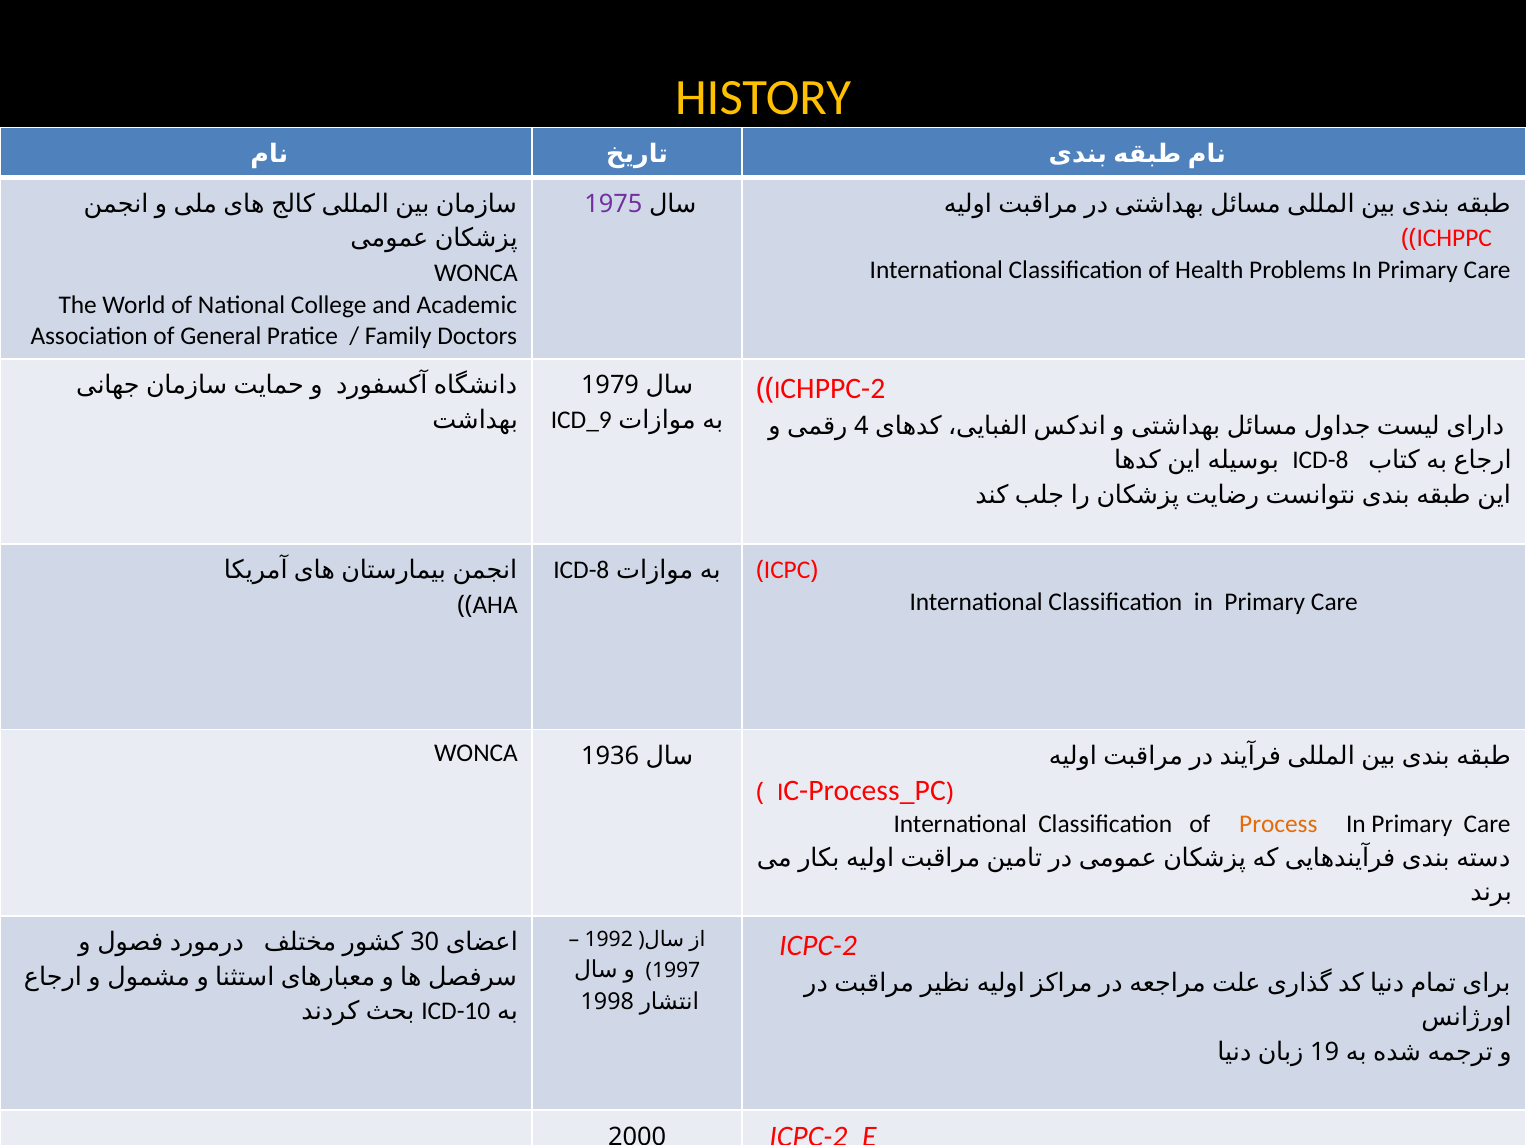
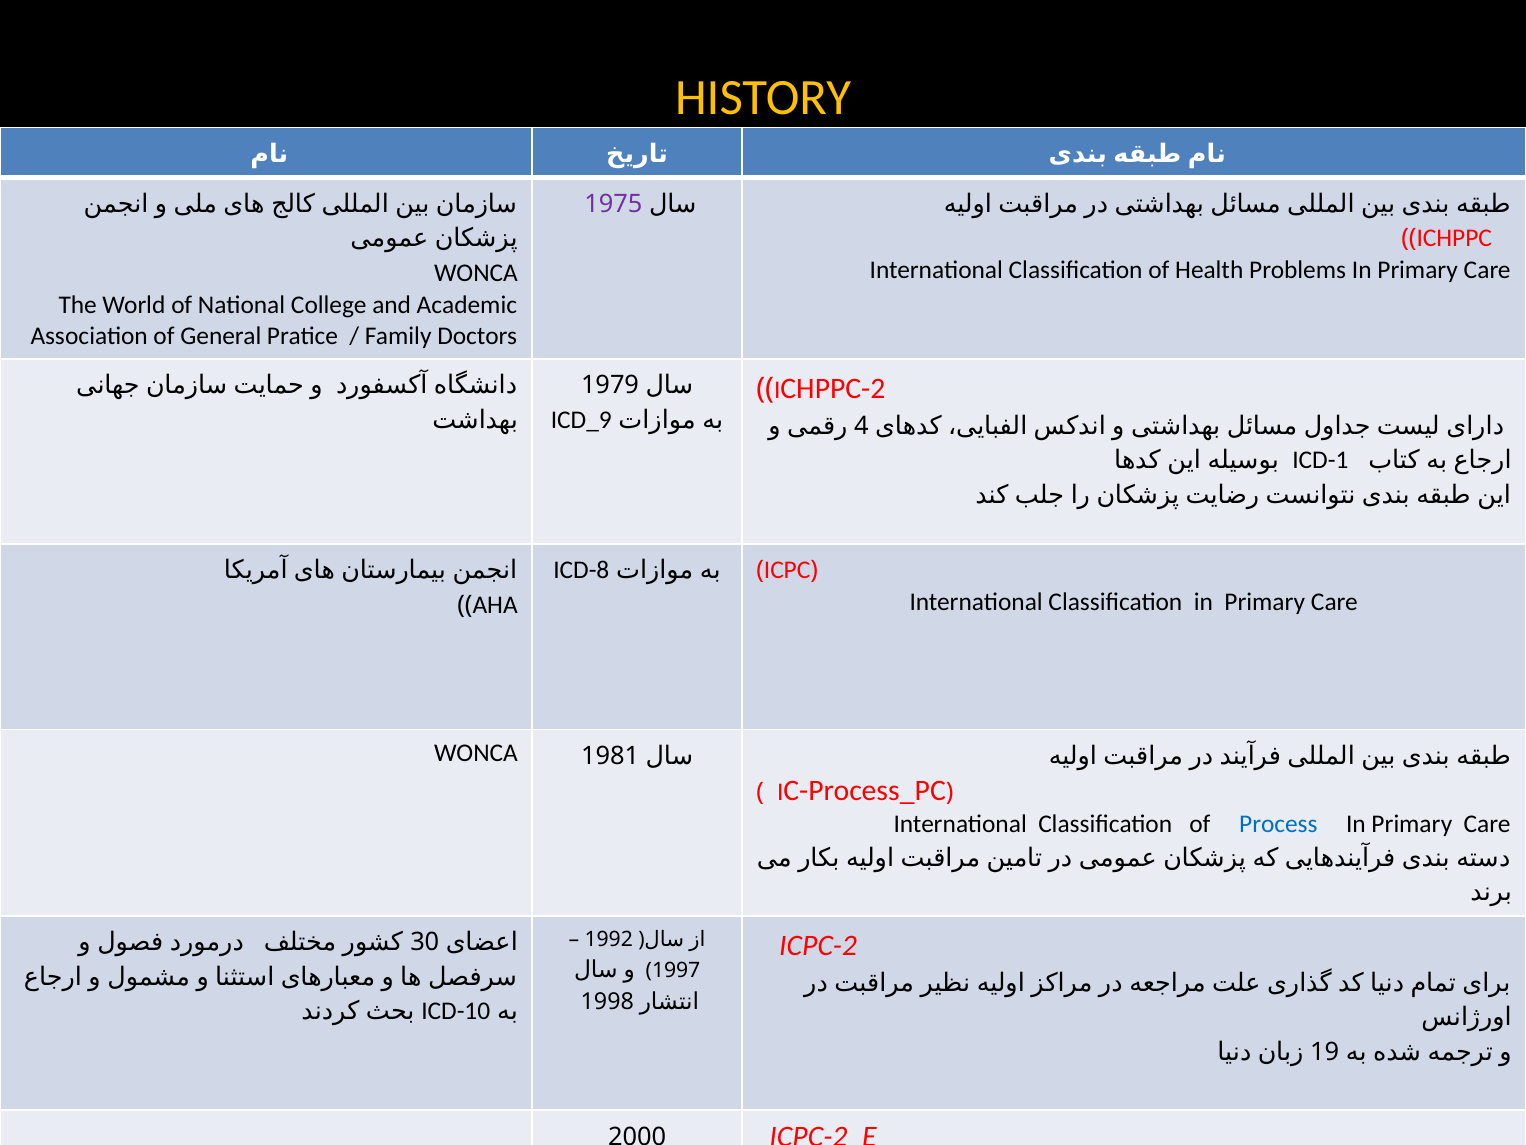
ICD-8: ICD-8 -> ICD-1 (1320, 460)
1936: 1936 -> 1981 (610, 756)
Process colour: orange -> blue (1278, 823)
